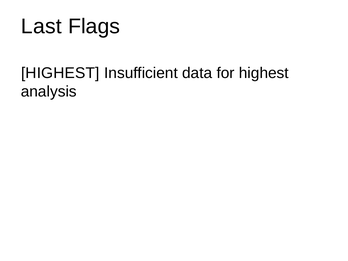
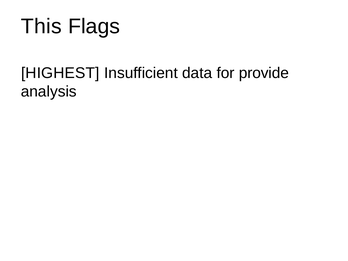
Last: Last -> This (41, 26)
for highest: highest -> provide (264, 73)
